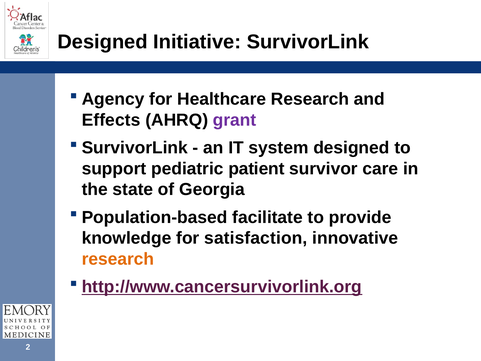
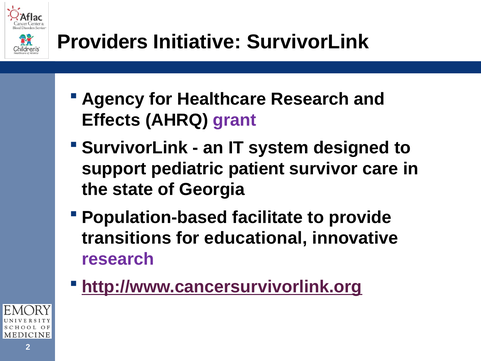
Designed: Designed -> Providers (103, 42)
knowledge: knowledge -> transitions (127, 238)
satisfaction: satisfaction -> educational (256, 238)
research colour: orange -> purple (118, 259)
